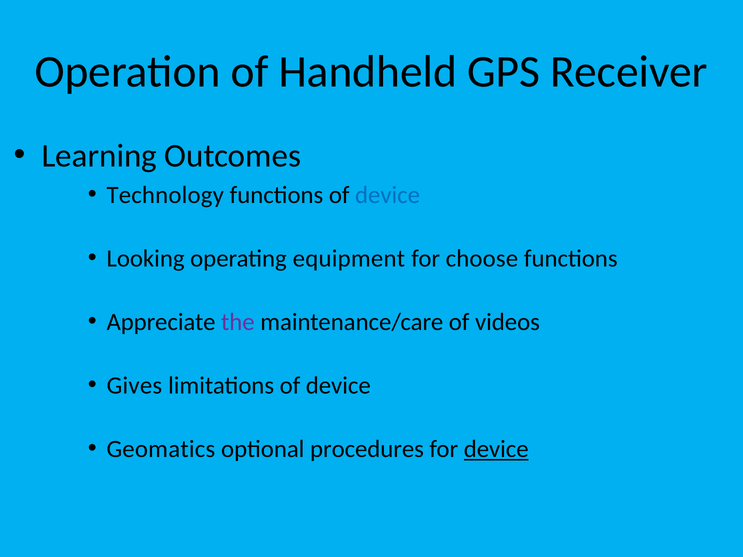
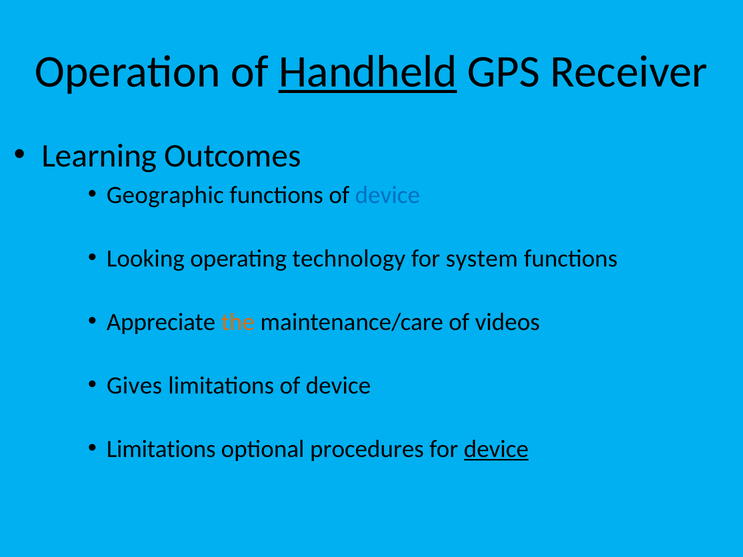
Handheld underline: none -> present (368, 72)
Technology: Technology -> Geographic (165, 195)
equipment: equipment -> technology (349, 259)
choose: choose -> system (482, 259)
the colour: purple -> orange (238, 322)
Geomatics: Geomatics -> Limitations (161, 449)
